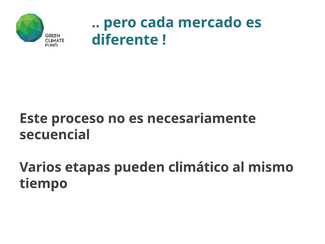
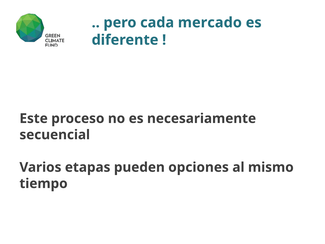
climático: climático -> opciones (199, 167)
